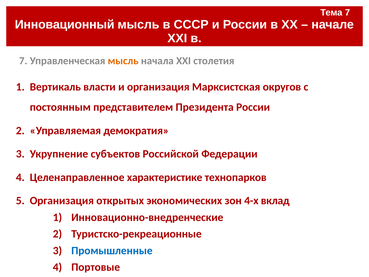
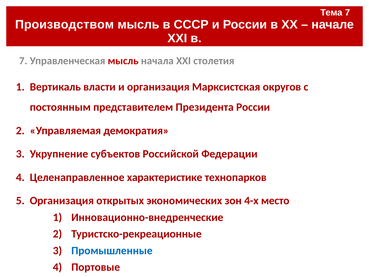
Инновационный: Инновационный -> Производством (65, 25)
мысль colour: orange -> red (123, 61)
вклад: вклад -> место (275, 201)
